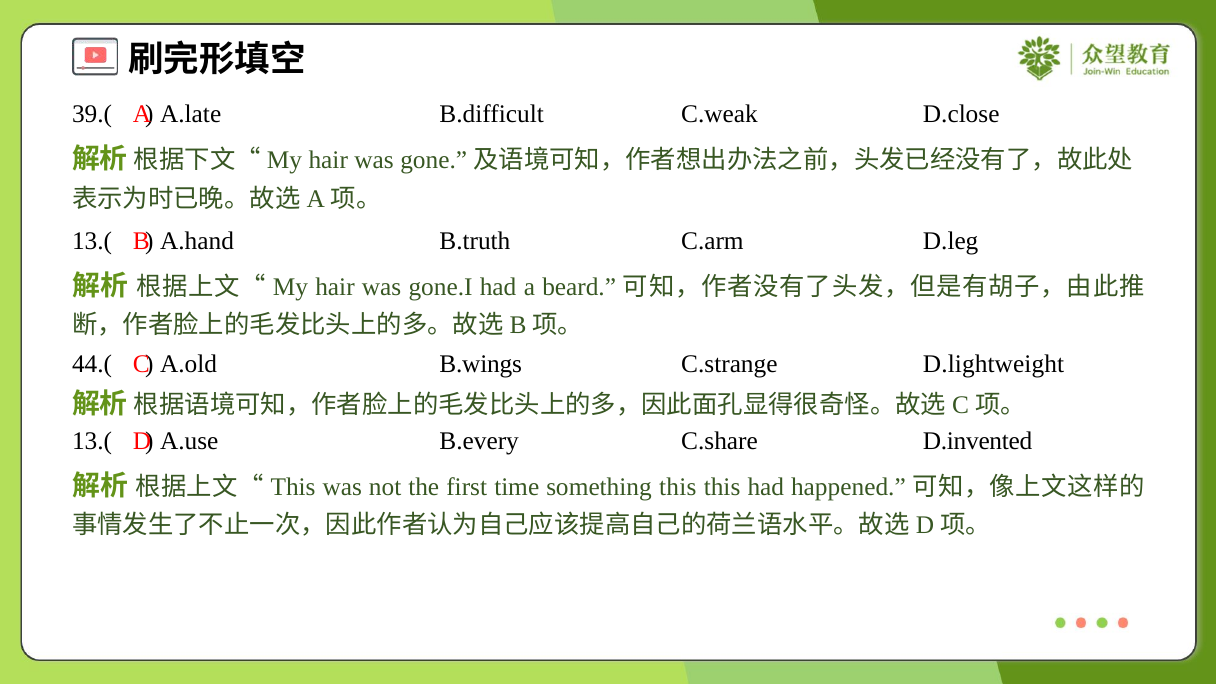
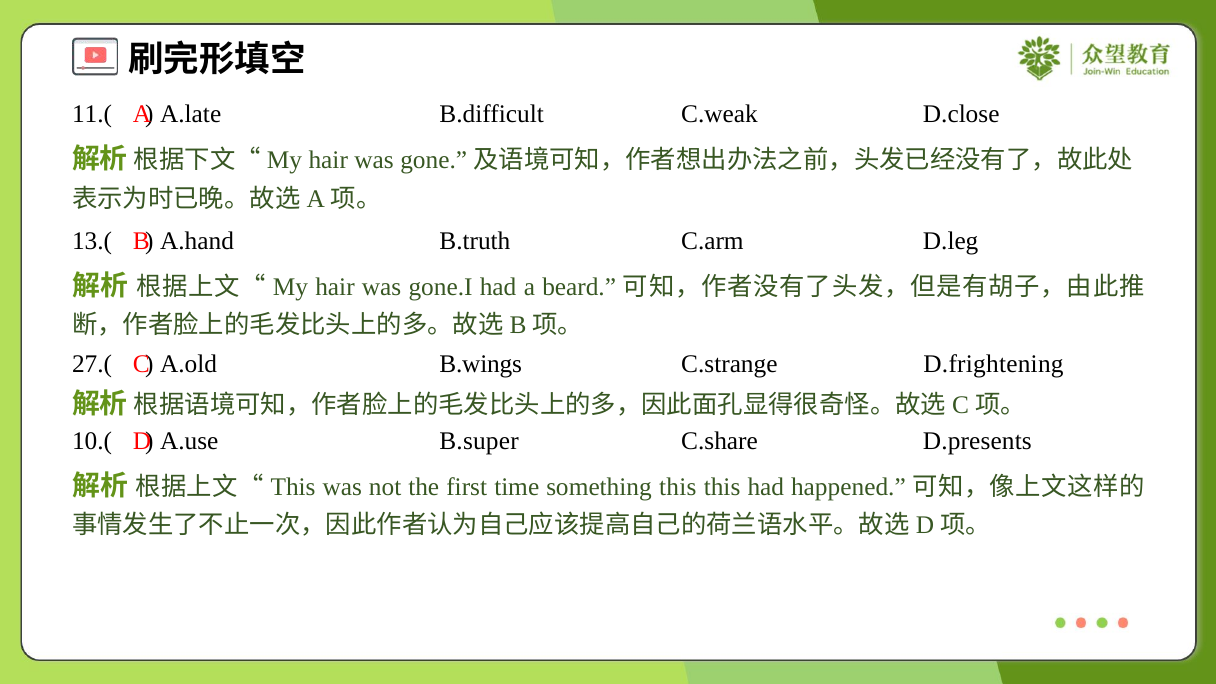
39.(: 39.( -> 11.( (92, 114)
44.(: 44.( -> 27.( (92, 364)
D.lightweight: D.lightweight -> D.frightening (993, 364)
13.(: 13.( -> 10.( (92, 441)
B.every: B.every -> B.super (479, 441)
D.invented: D.invented -> D.presents (977, 441)
